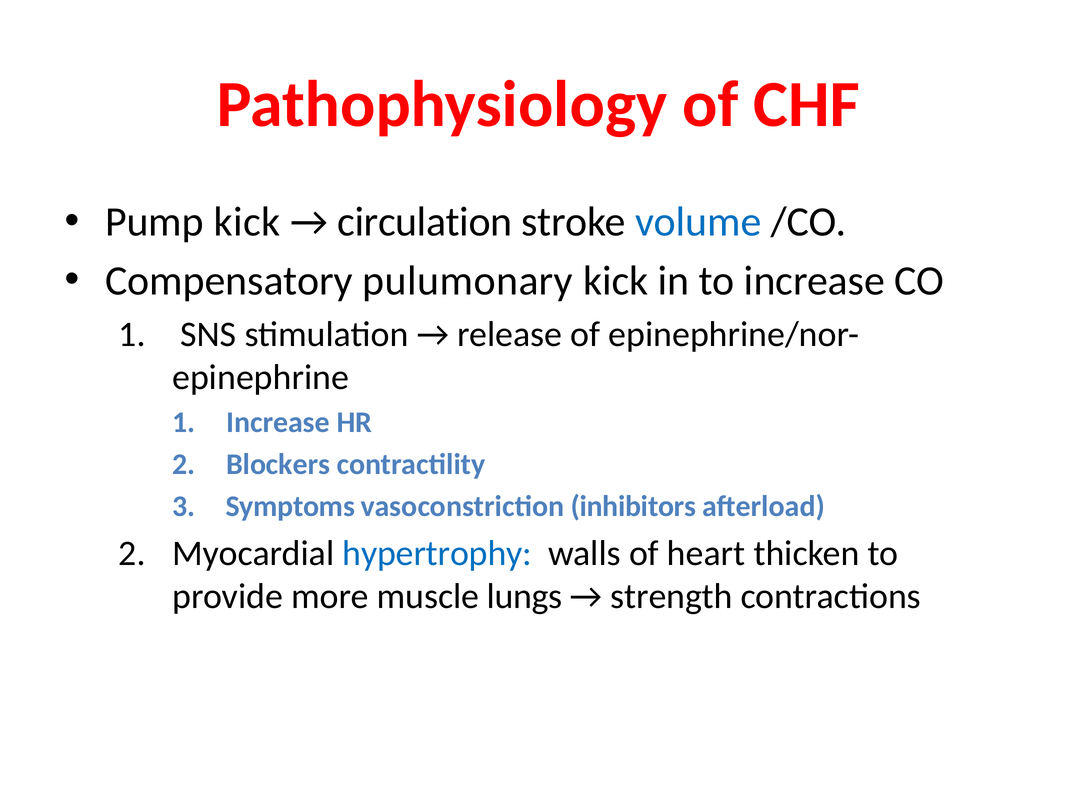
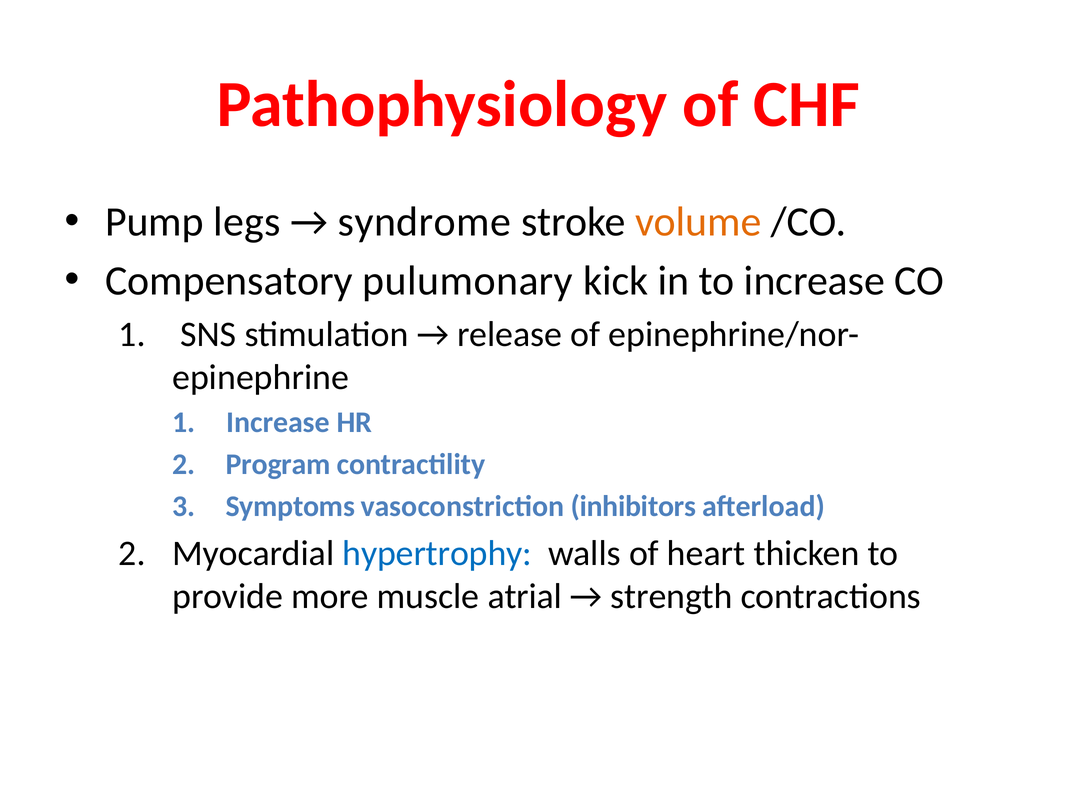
Pump kick: kick -> legs (247, 222)
circulation: circulation -> syndrome (424, 222)
volume colour: blue -> orange (698, 222)
Blockers: Blockers -> Program (278, 464)
lungs: lungs -> atrial (525, 596)
